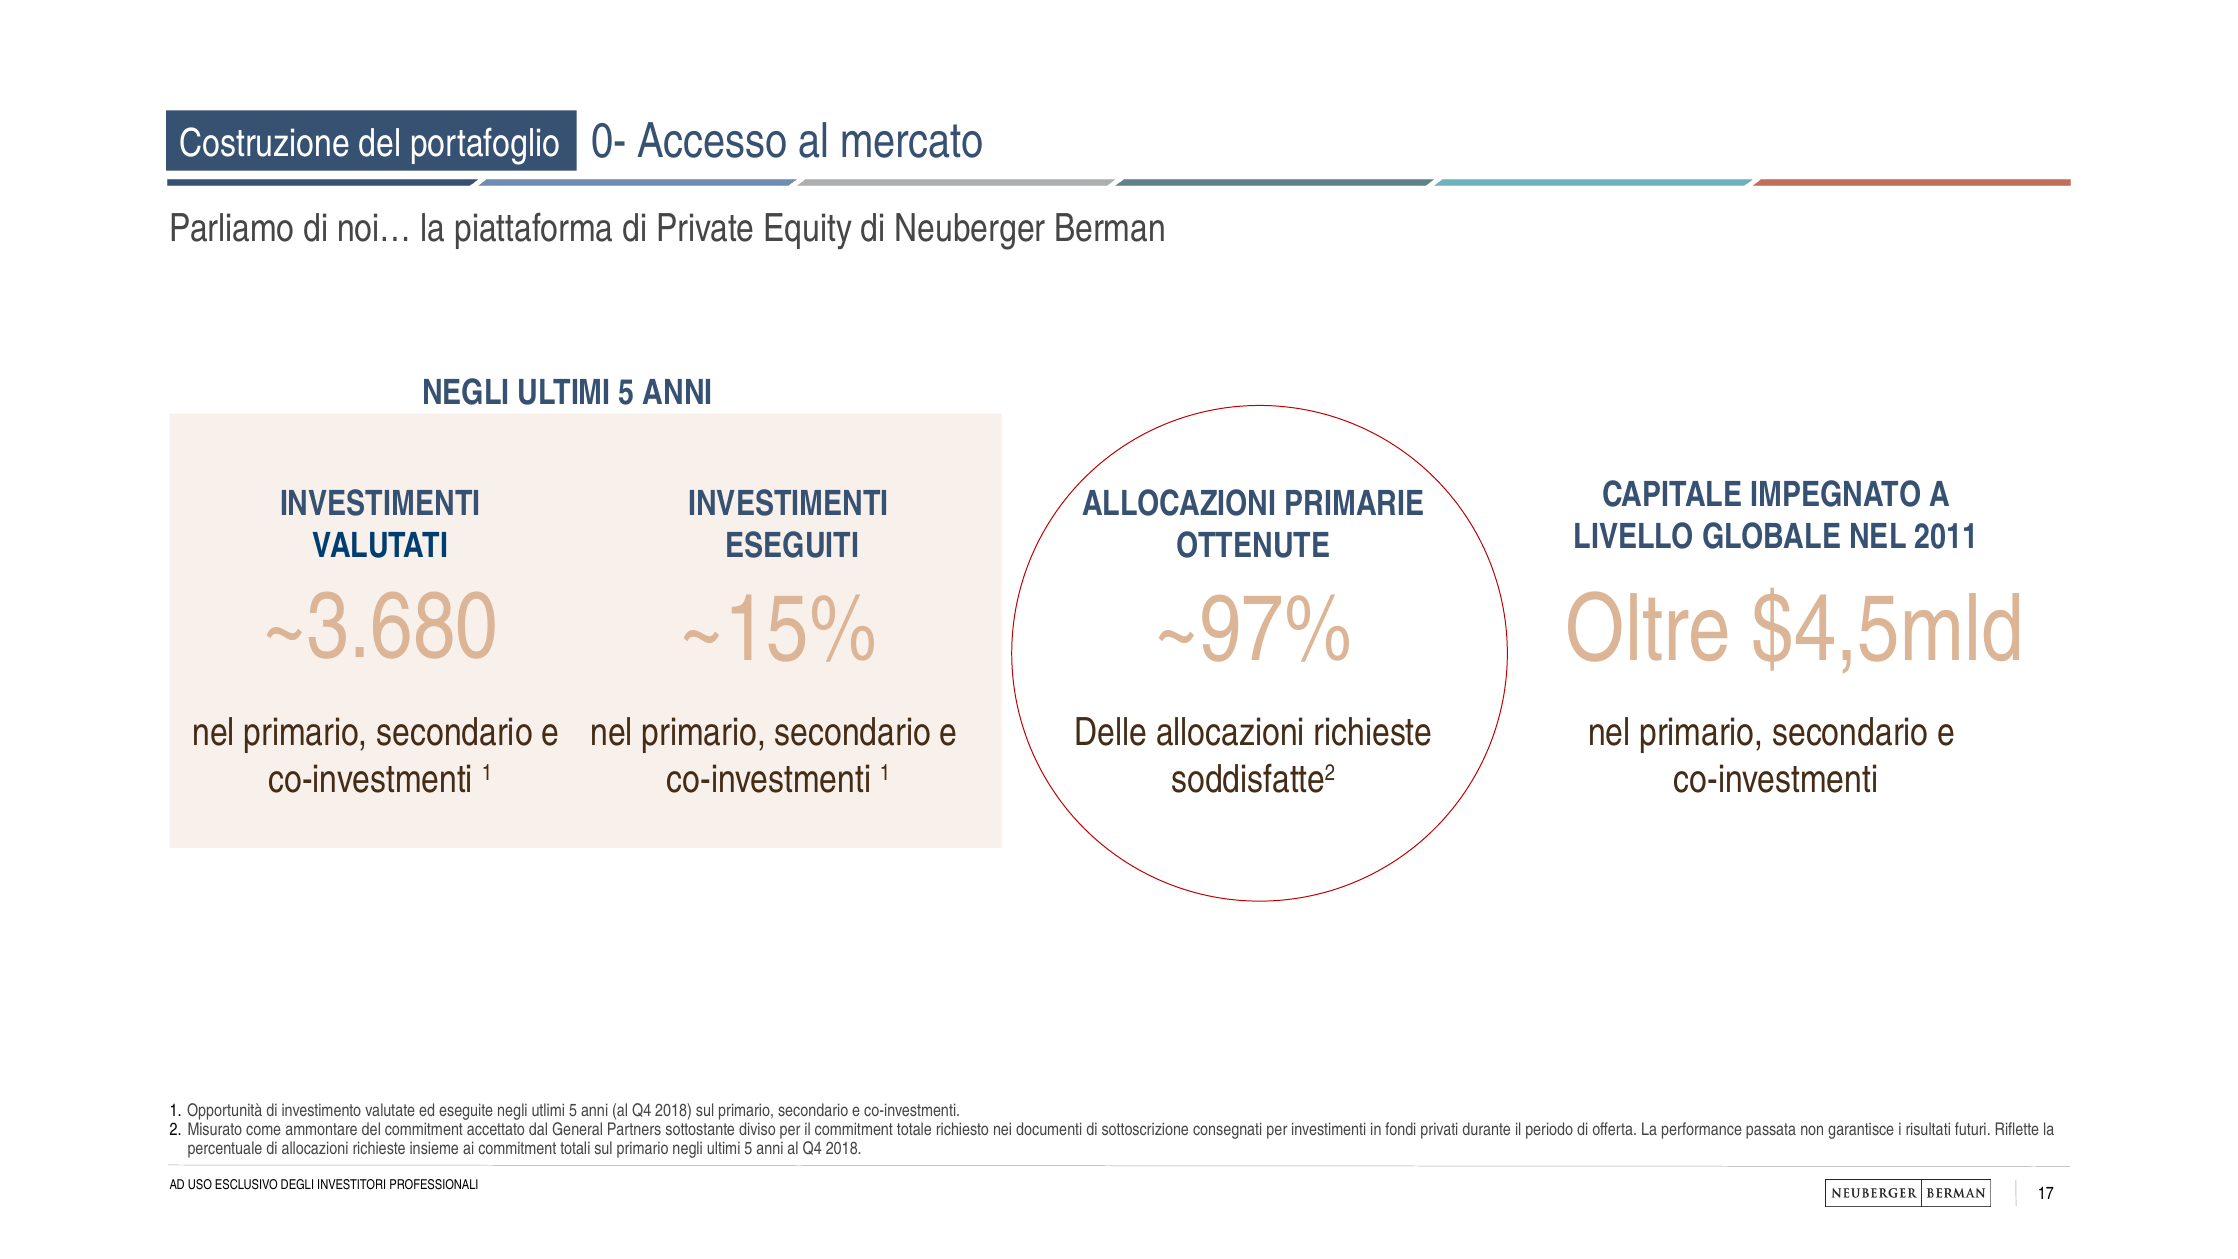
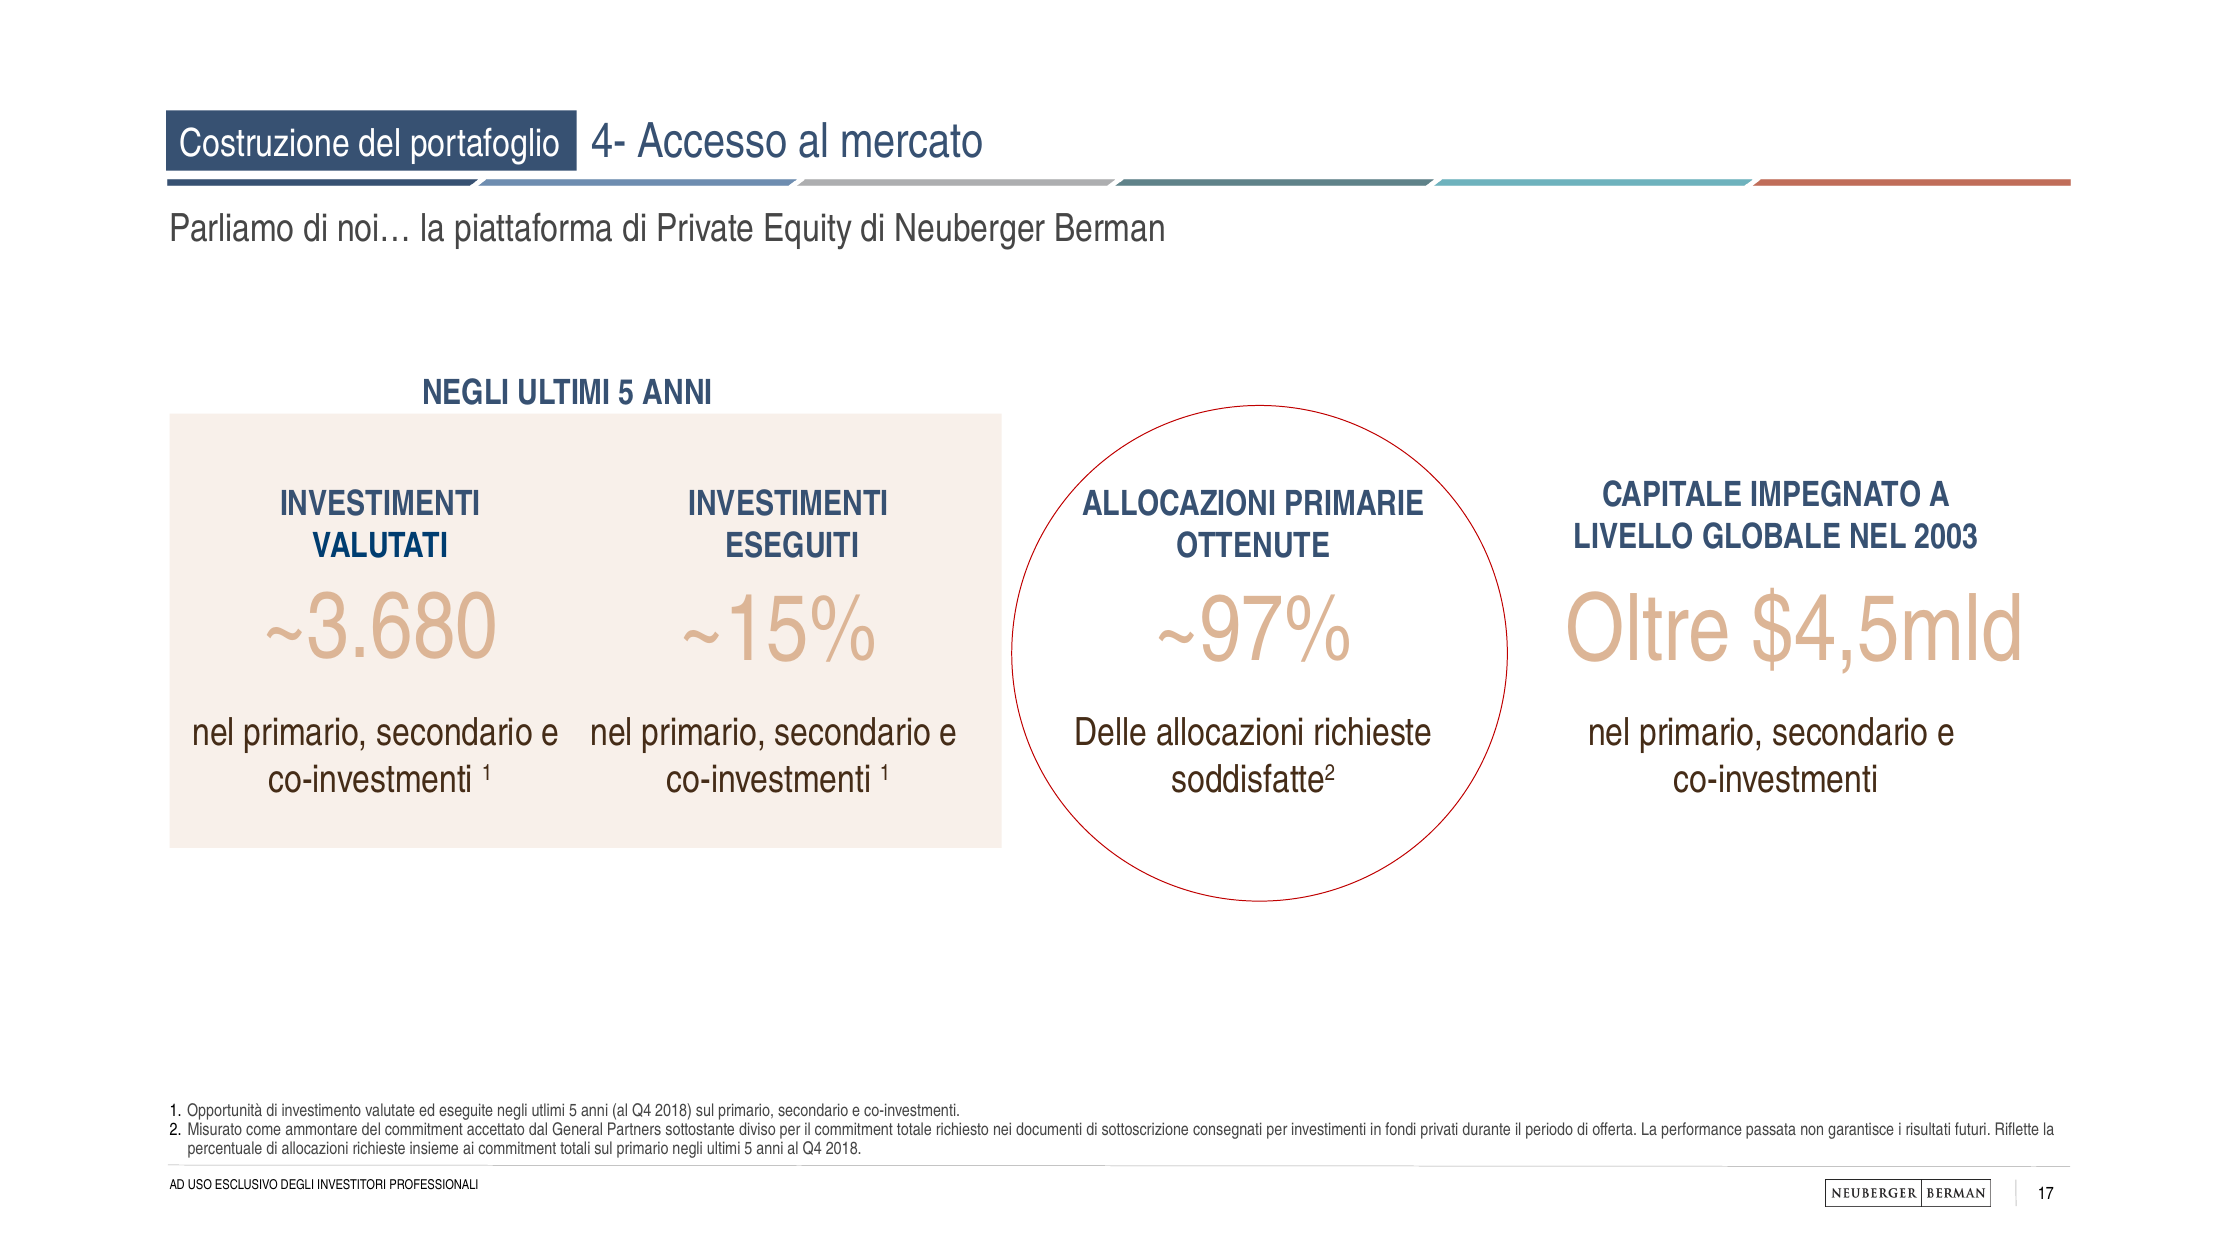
0-: 0- -> 4- (609, 142)
2011: 2011 -> 2003 (1946, 537)
